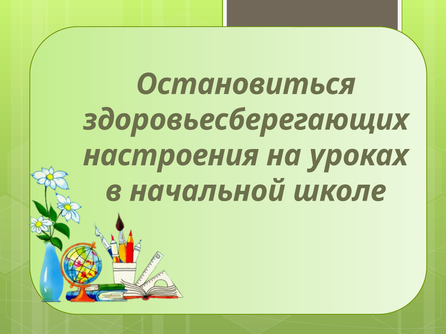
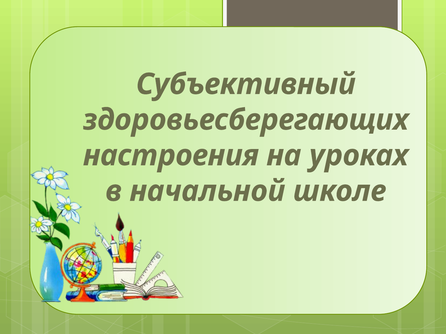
Остановиться: Остановиться -> Субъективный (246, 84)
